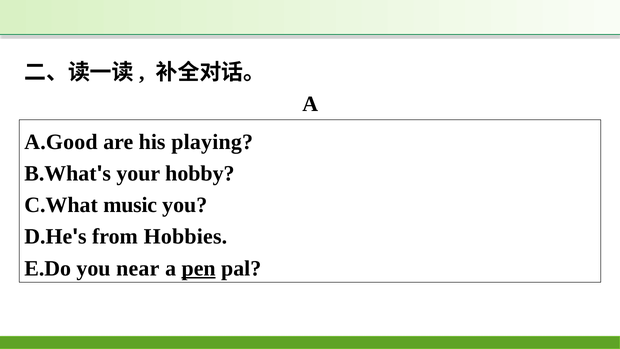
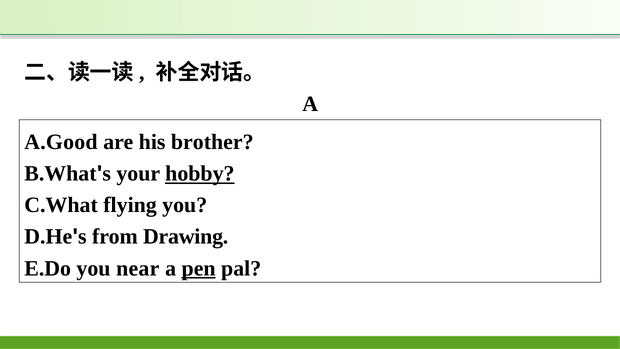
playing: playing -> brother (212, 142)
hobby underline: none -> present (200, 174)
music: music -> flying (130, 205)
Hobbies: Hobbies -> Drawing (186, 237)
